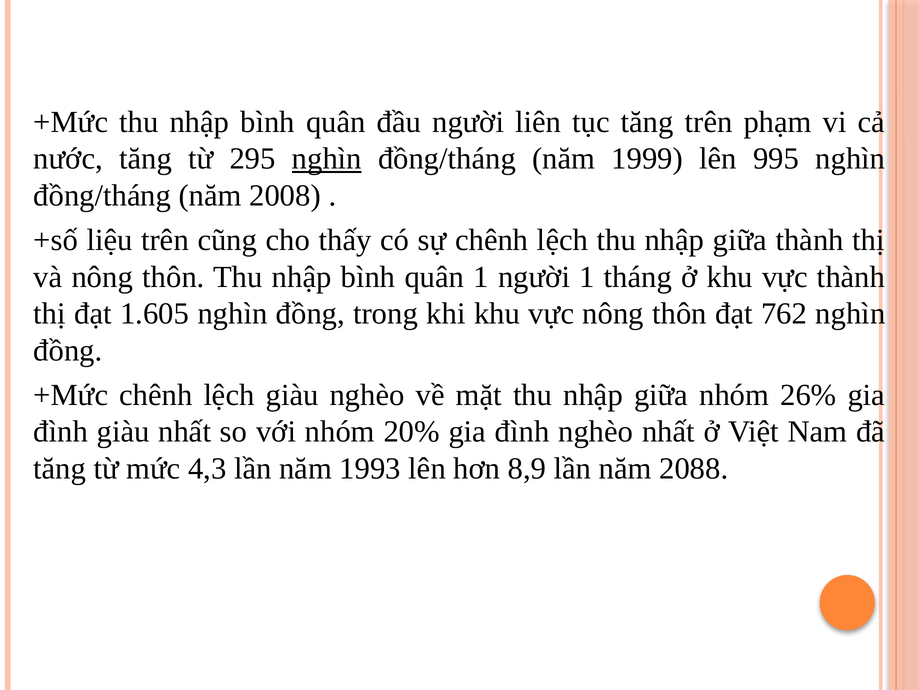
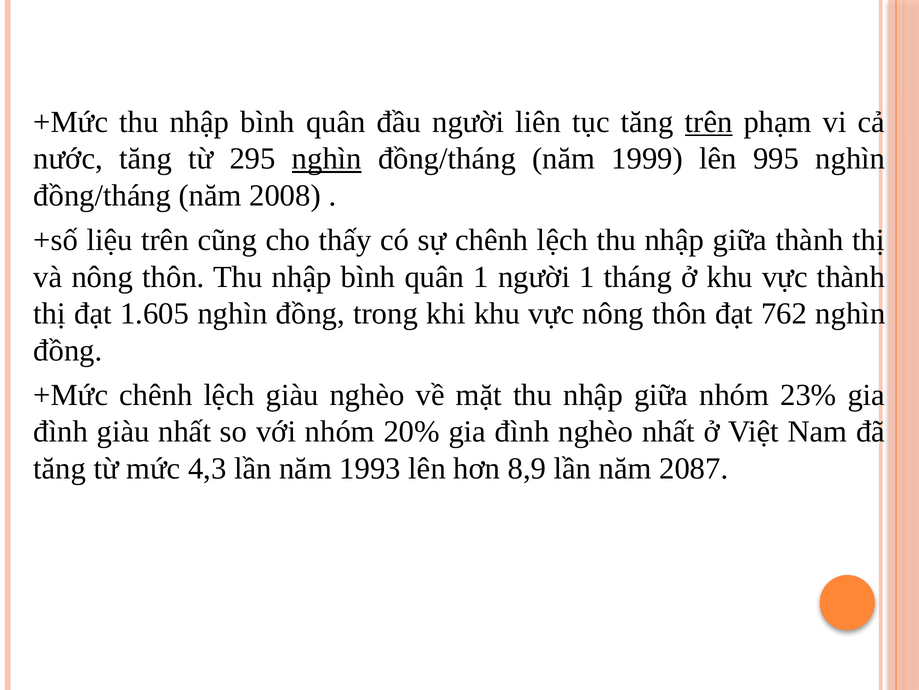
trên underline: none -> present (709, 122)
26%: 26% -> 23% (808, 395)
2088: 2088 -> 2087 (694, 468)
